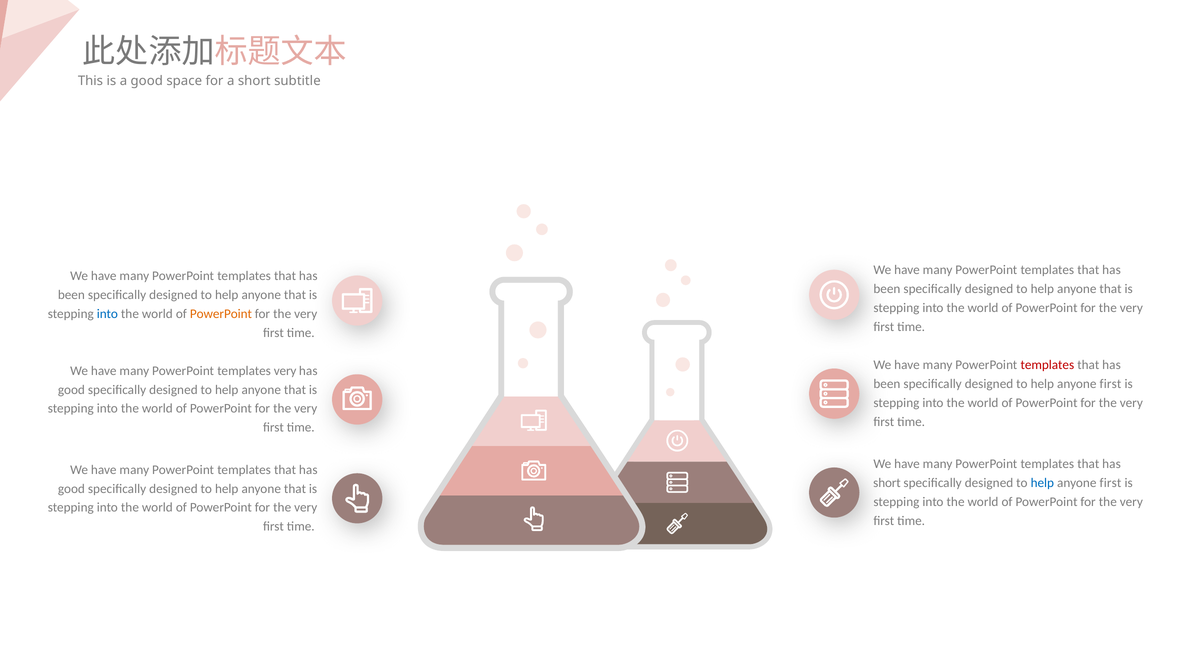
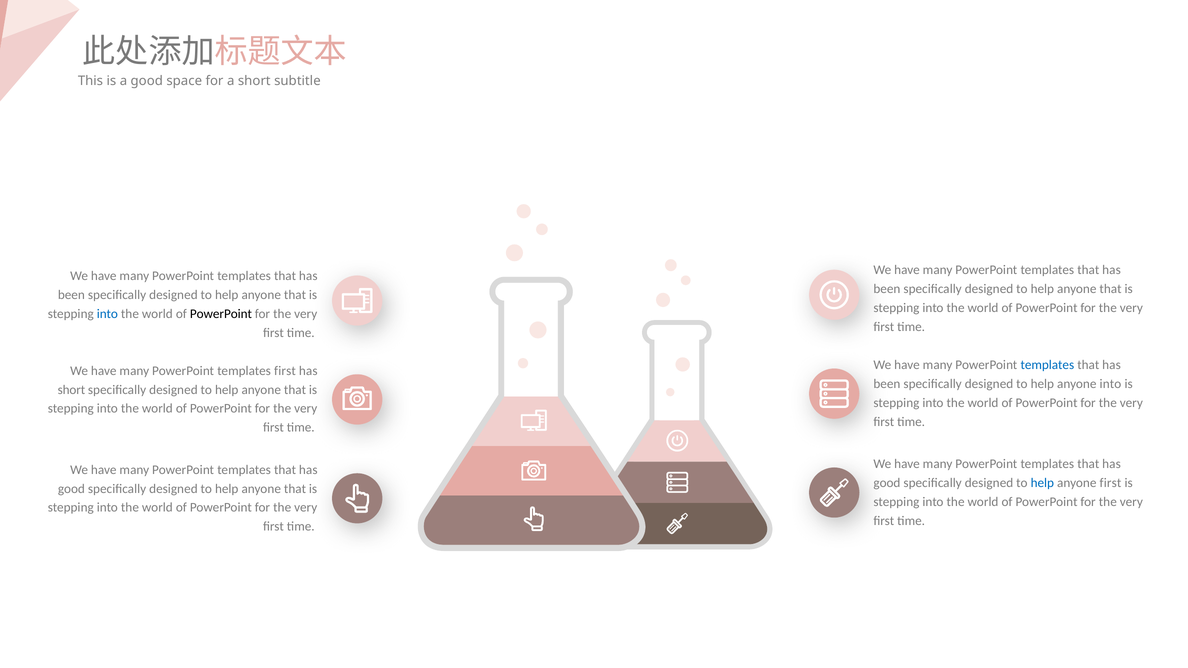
PowerPoint colour: orange -> black (221, 314)
templates colour: red -> blue (1047, 365)
templates very: very -> first (285, 371)
first: first -> into (1110, 384)
good: good -> short (71, 390)
short: short -> good (887, 483)
